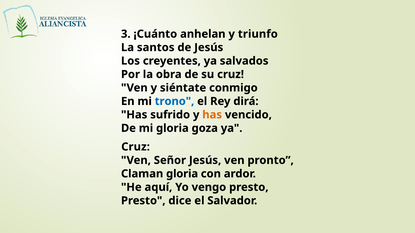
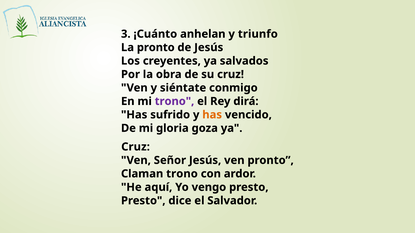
La santos: santos -> pronto (156, 48)
trono colour: blue -> purple (174, 101)
Claman gloria: gloria -> trono (182, 174)
